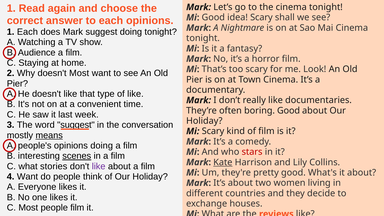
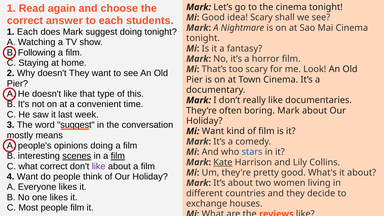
each opinions: opinions -> students (150, 21)
Audience: Audience -> Following (37, 53)
doesn't Most: Most -> They (79, 73)
of like: like -> this (136, 94)
boring Good: Good -> Mark (288, 111)
Mi Scary: Scary -> Want (213, 131)
means underline: present -> none (49, 135)
stars colour: red -> blue (252, 152)
film underline: none -> present (118, 156)
what stories: stories -> correct (54, 166)
